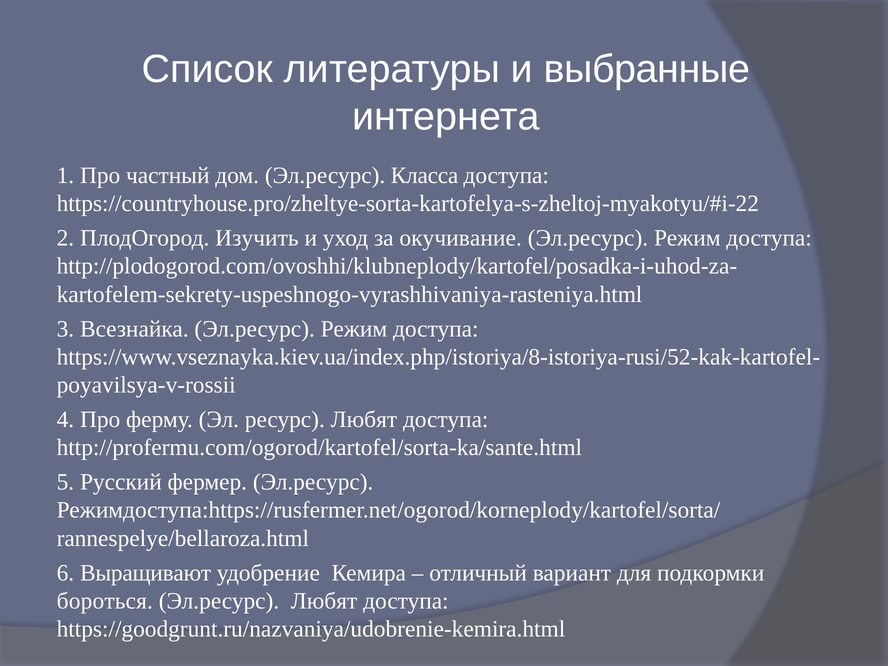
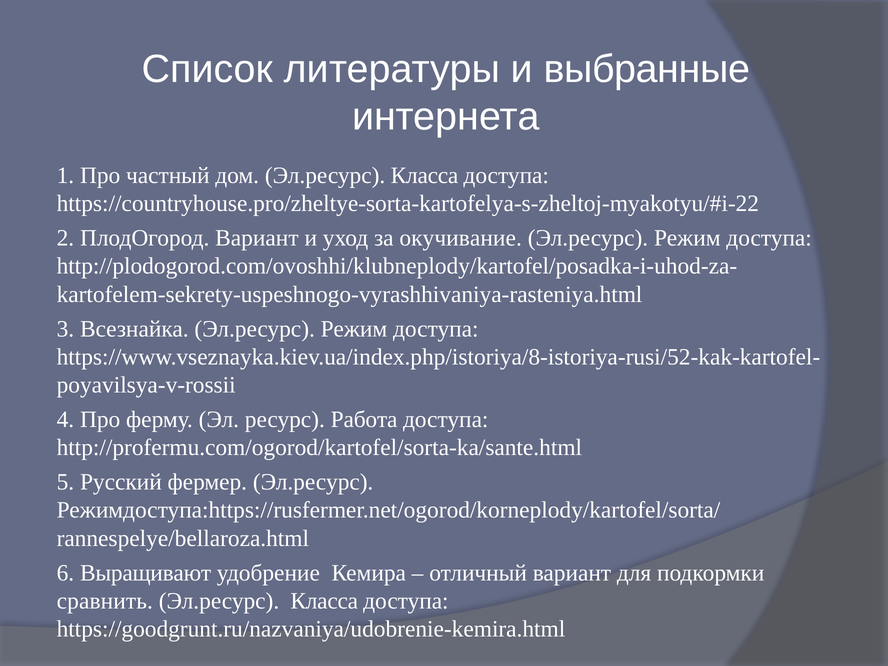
ПлодОгород Изучить: Изучить -> Вариант (257, 238)
ресурс Любят: Любят -> Работа (364, 420)
бороться: бороться -> сравнить (105, 601)
Любят: Любят -> Класса (324, 601)
